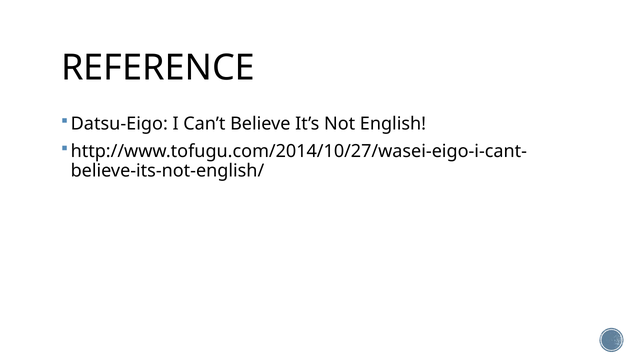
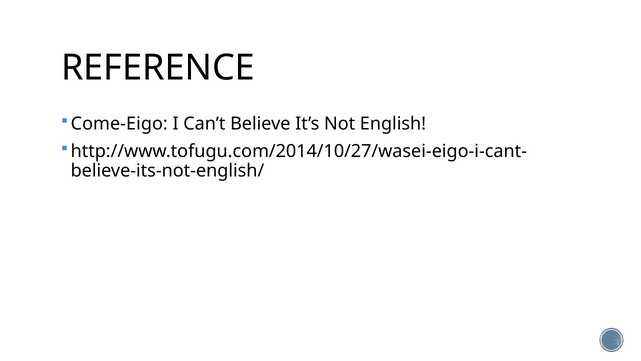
Datsu-Eigo: Datsu-Eigo -> Come-Eigo (119, 124)
